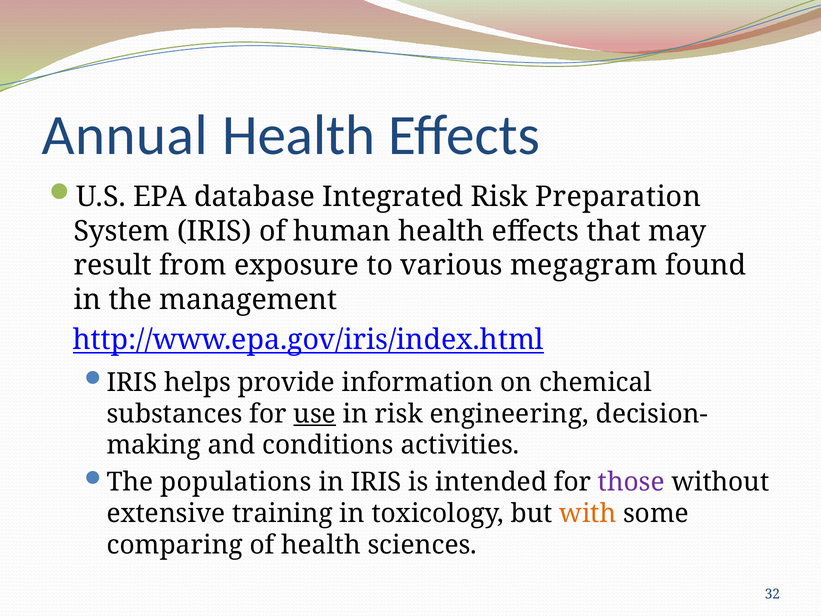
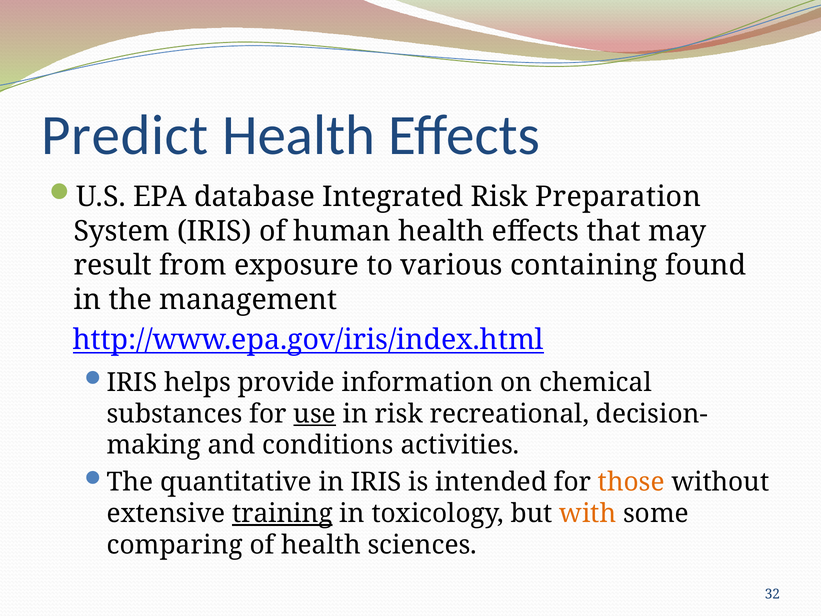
Annual: Annual -> Predict (125, 136)
megagram: megagram -> containing (584, 265)
engineering: engineering -> recreational (509, 414)
populations: populations -> quantitative (236, 482)
those colour: purple -> orange (631, 482)
training underline: none -> present (282, 514)
